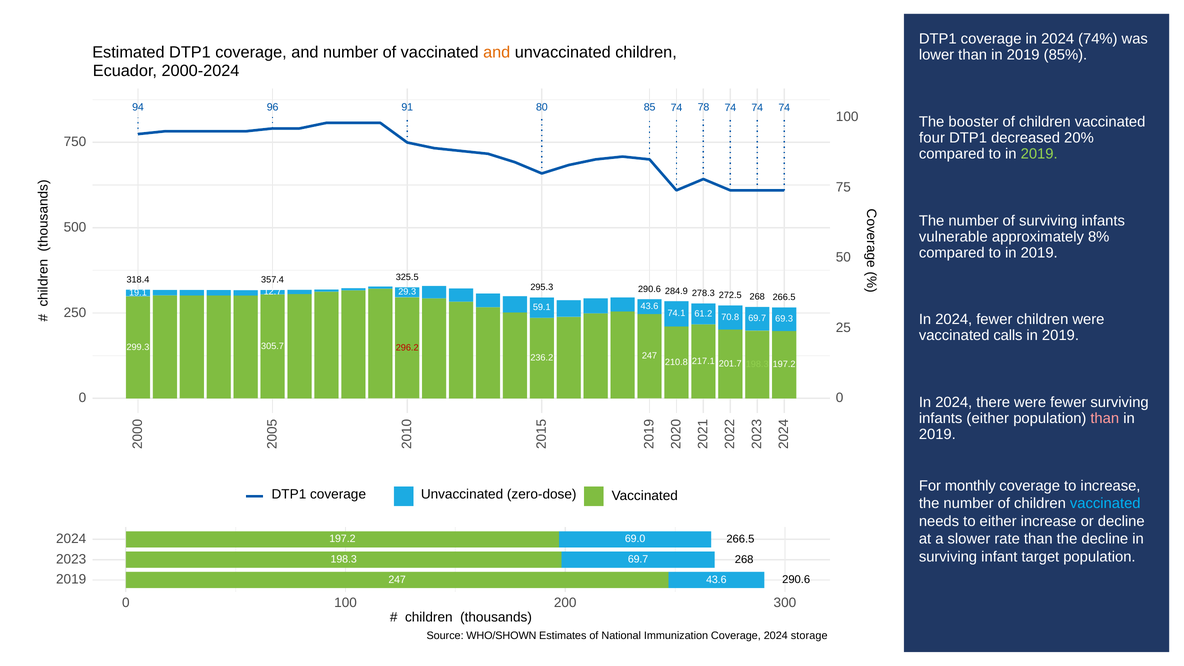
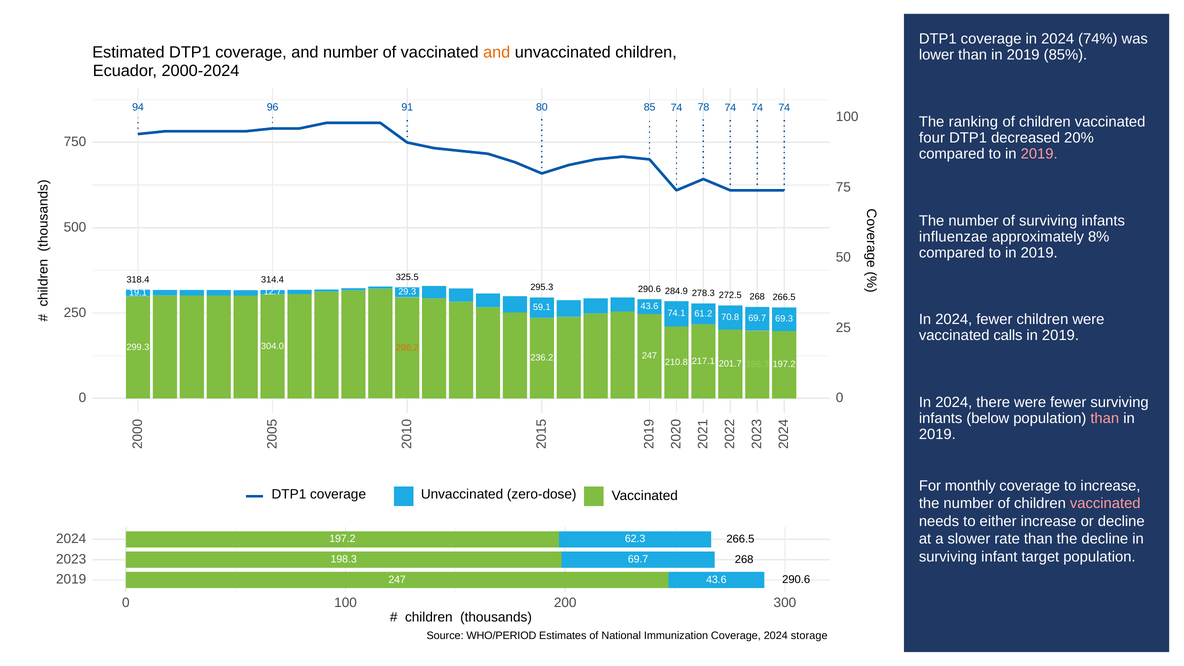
booster: booster -> ranking (973, 122)
2019 colour: light green -> pink (1039, 154)
vulnerable: vulnerable -> influenzae (953, 237)
357.4: 357.4 -> 314.4 (273, 280)
305.7: 305.7 -> 304.0 (273, 346)
296.2 colour: red -> orange (407, 348)
infants either: either -> below (988, 418)
vaccinated colour: light blue -> pink (1105, 504)
69.0: 69.0 -> 62.3 (635, 539)
WHO/SHOWN: WHO/SHOWN -> WHO/PERIOD (501, 636)
